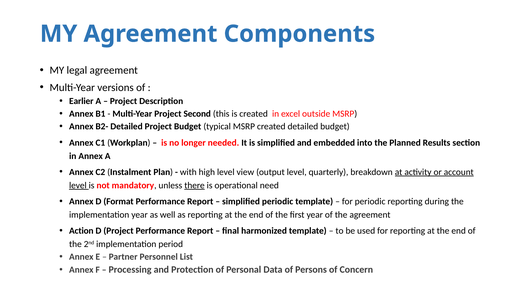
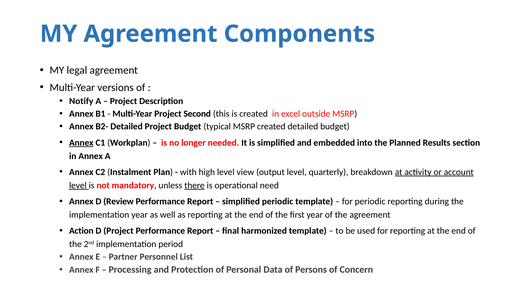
Earlier: Earlier -> Notify (81, 101)
Annex underline: none -> present (81, 142)
Format: Format -> Review (119, 201)
